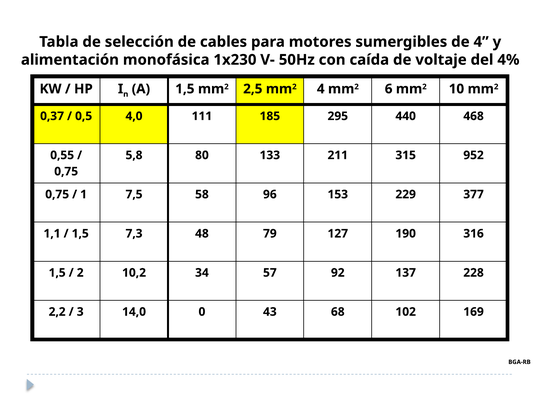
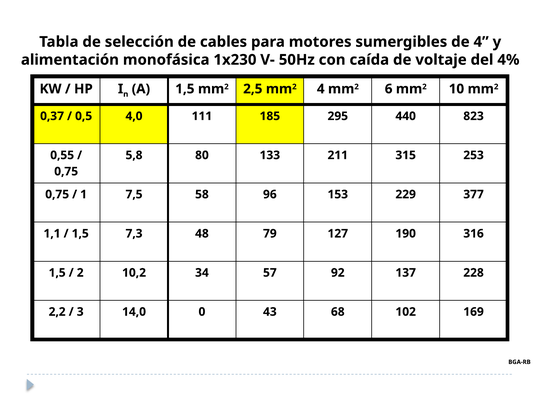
468: 468 -> 823 (474, 116)
952: 952 -> 253 (474, 155)
